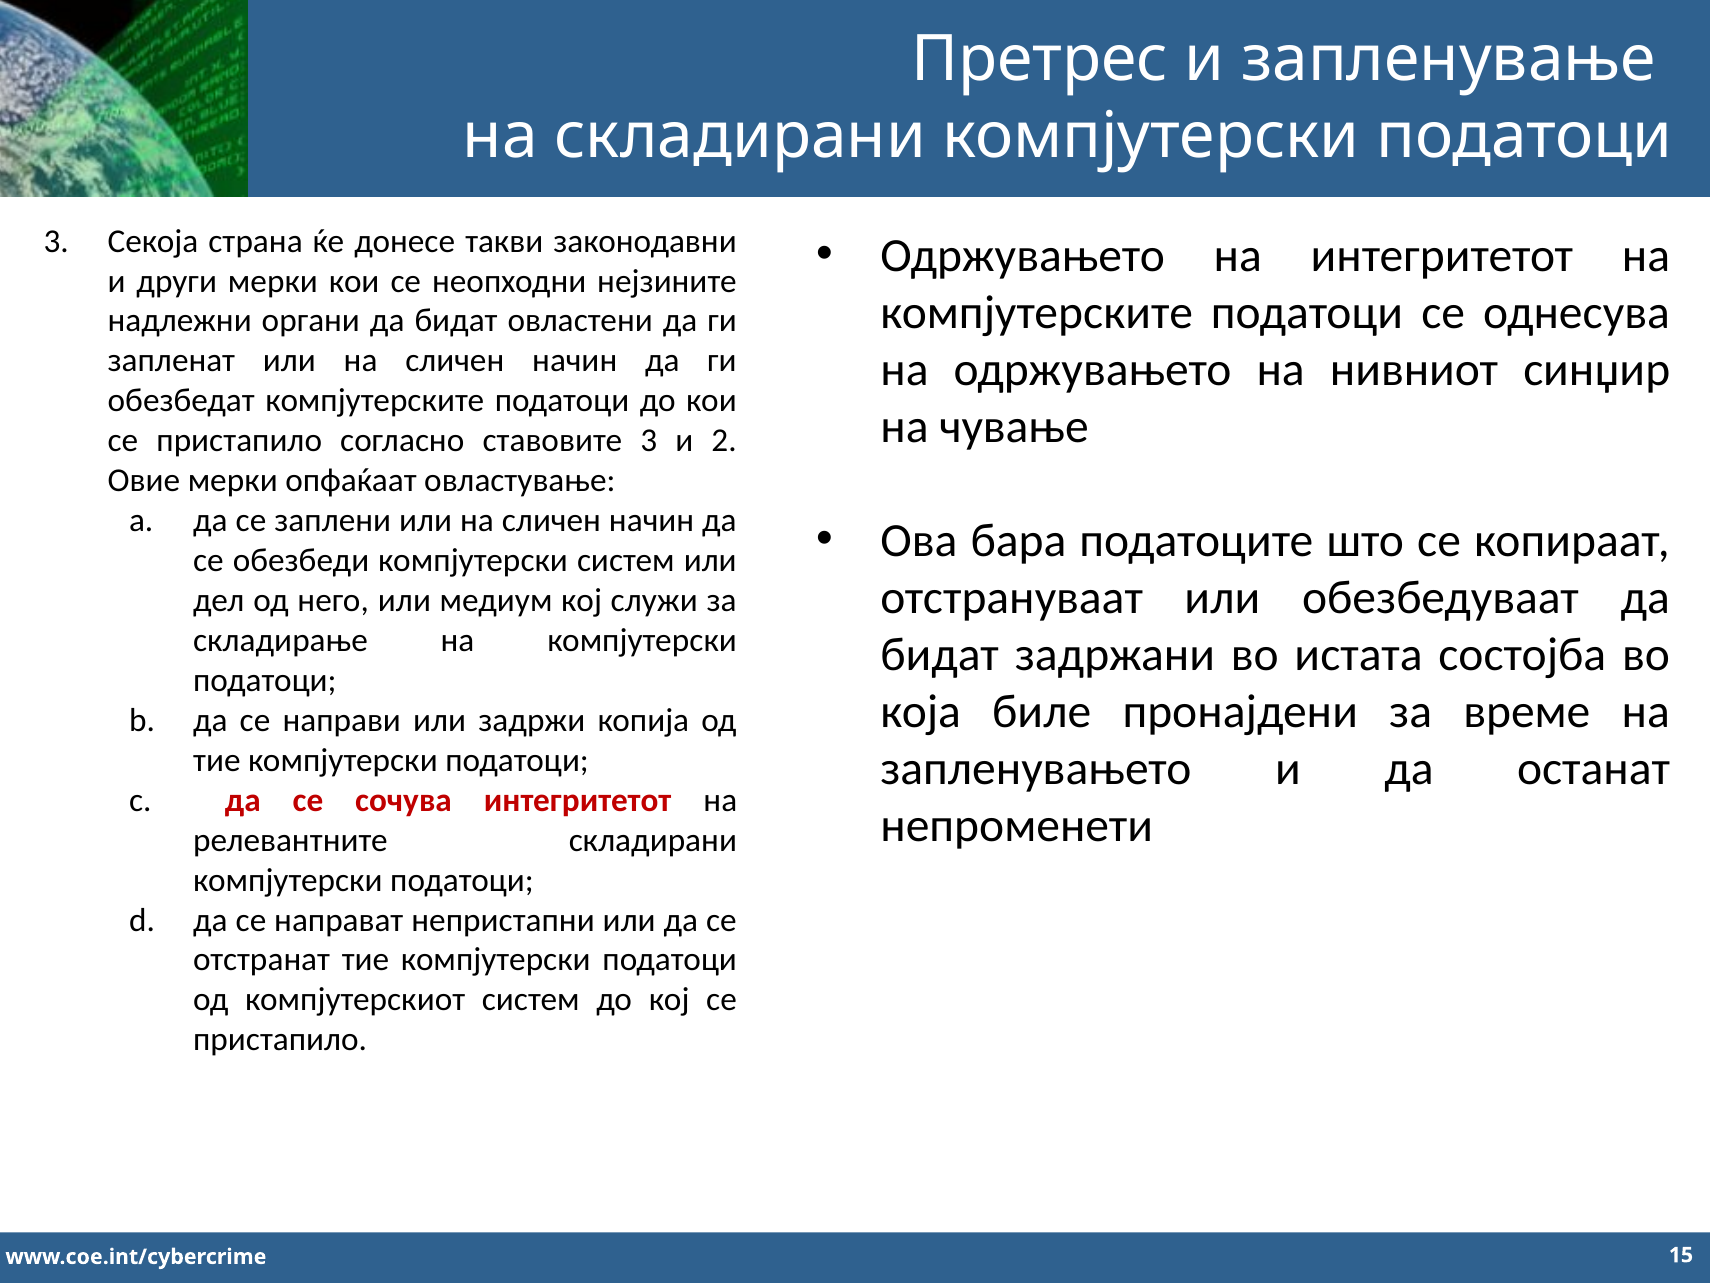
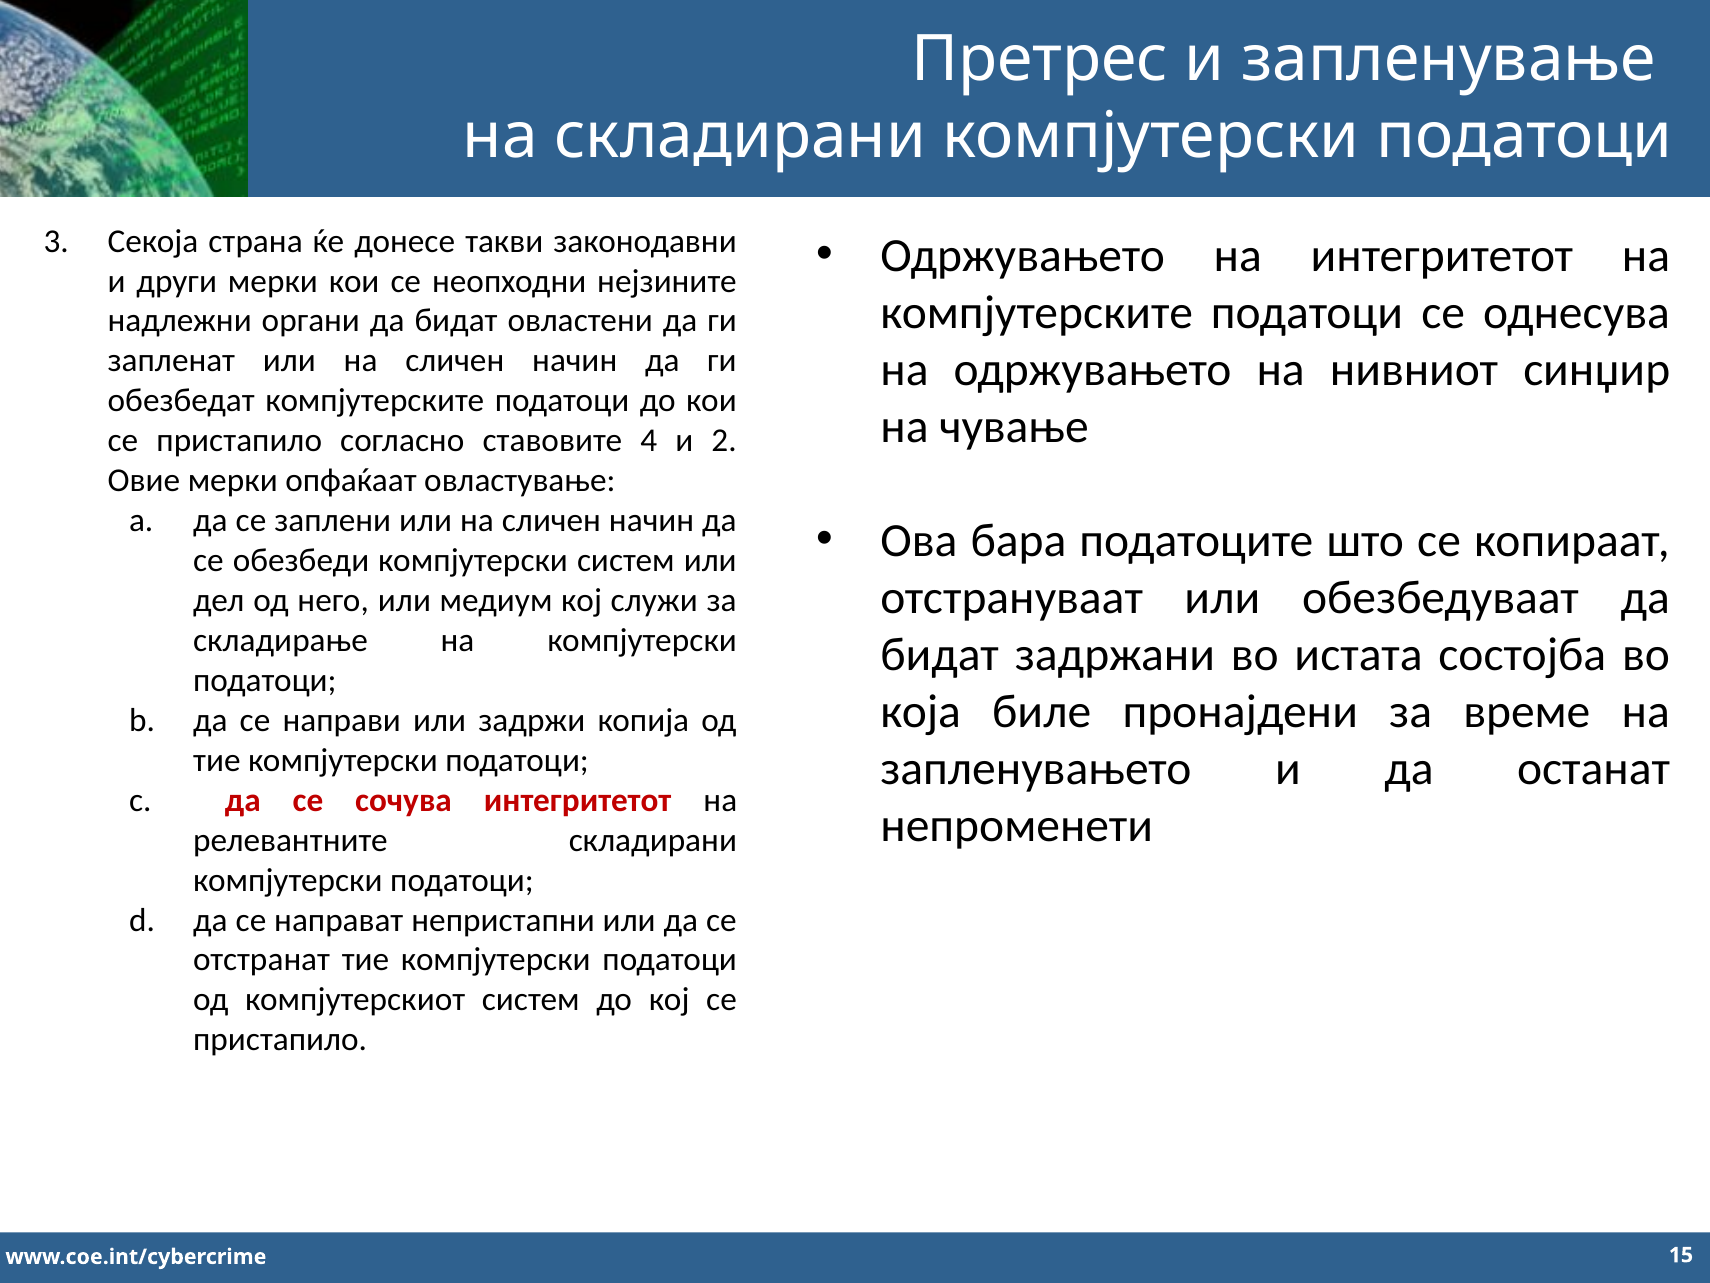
ставовите 3: 3 -> 4 (649, 441)
